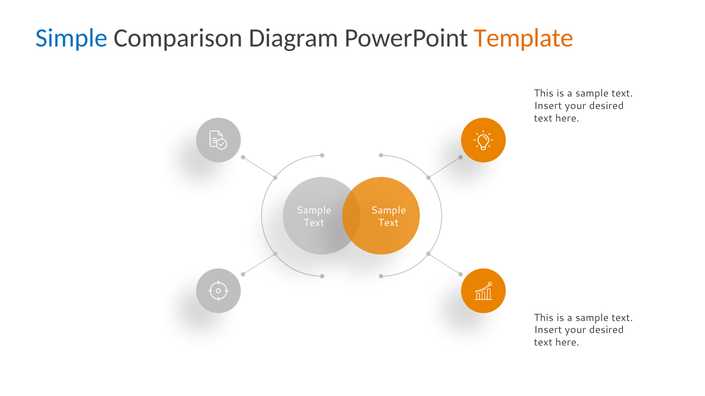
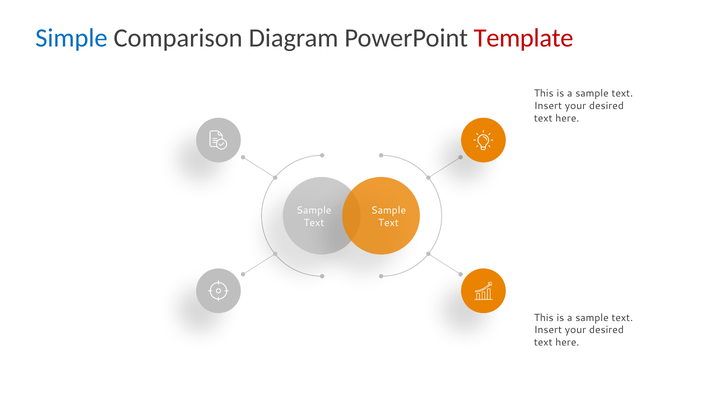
Template colour: orange -> red (524, 38)
